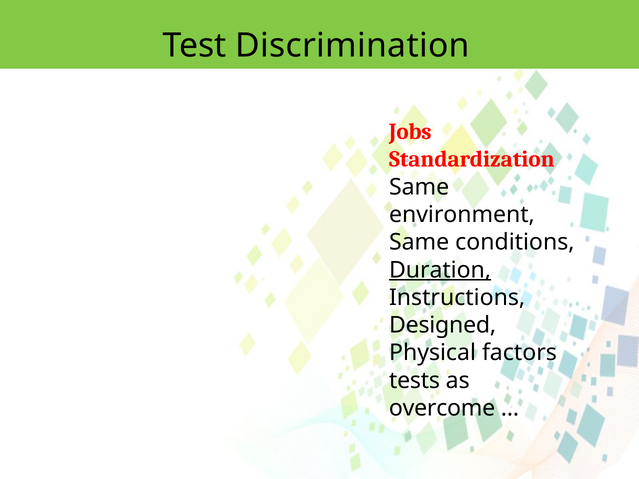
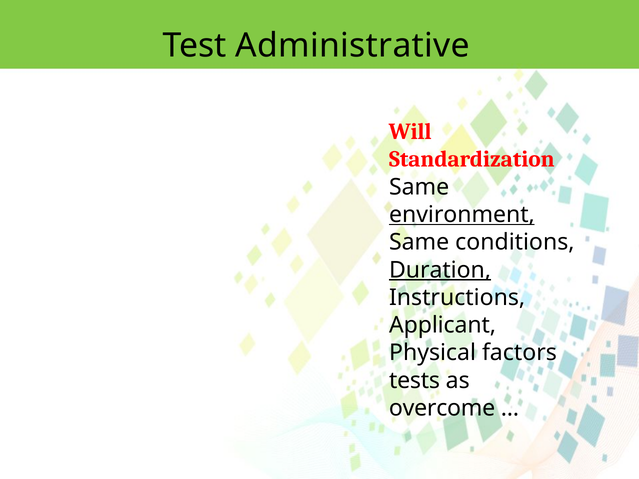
Discrimination: Discrimination -> Administrative (353, 45)
Jobs: Jobs -> Will (410, 132)
environment underline: none -> present (462, 215)
Designed: Designed -> Applicant (443, 325)
